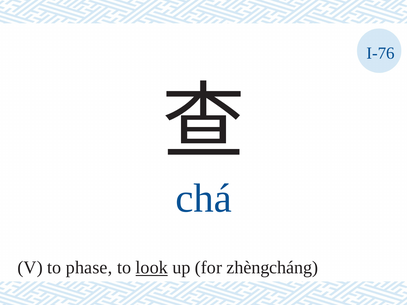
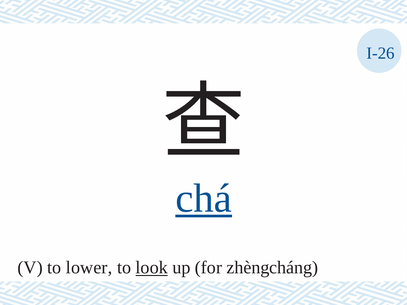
I-76: I-76 -> I-26 (381, 53)
chá underline: none -> present (204, 199)
phase: phase -> lower (89, 268)
